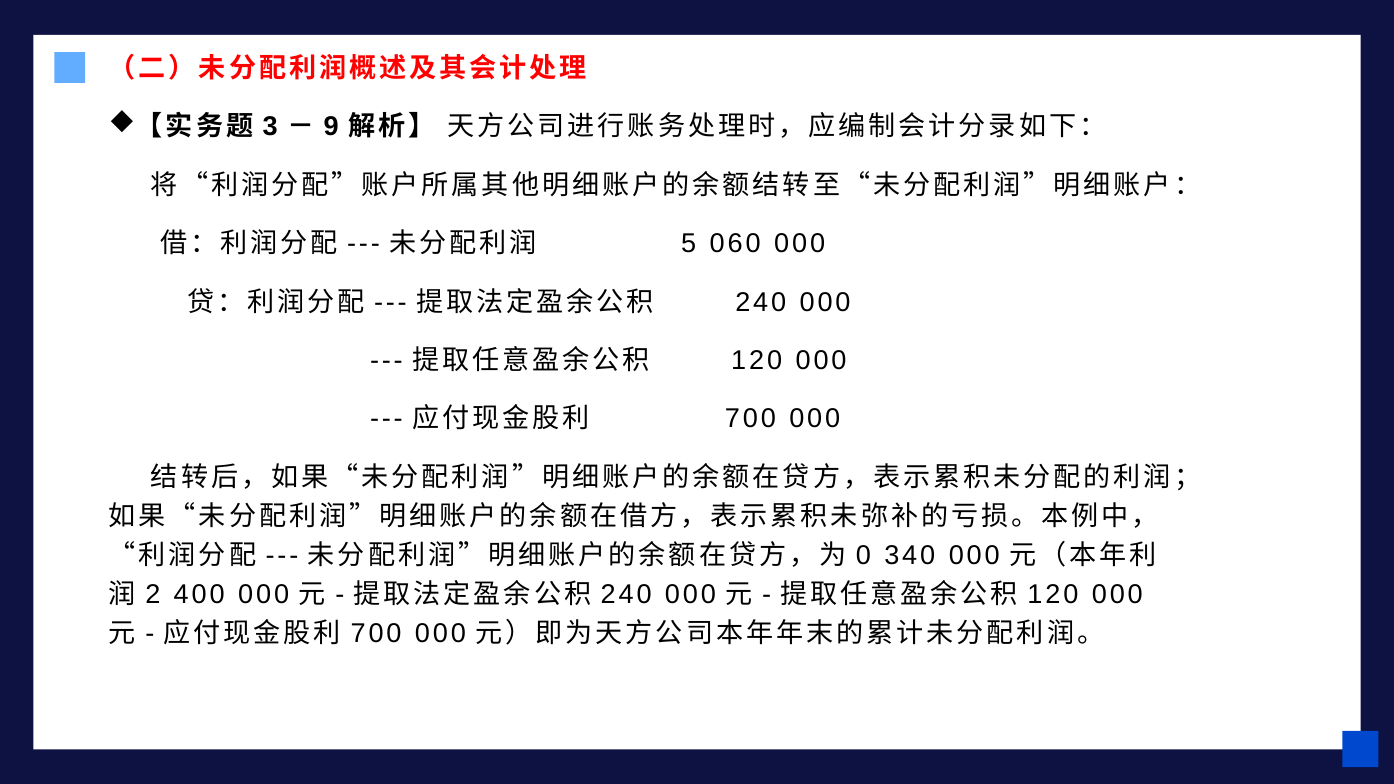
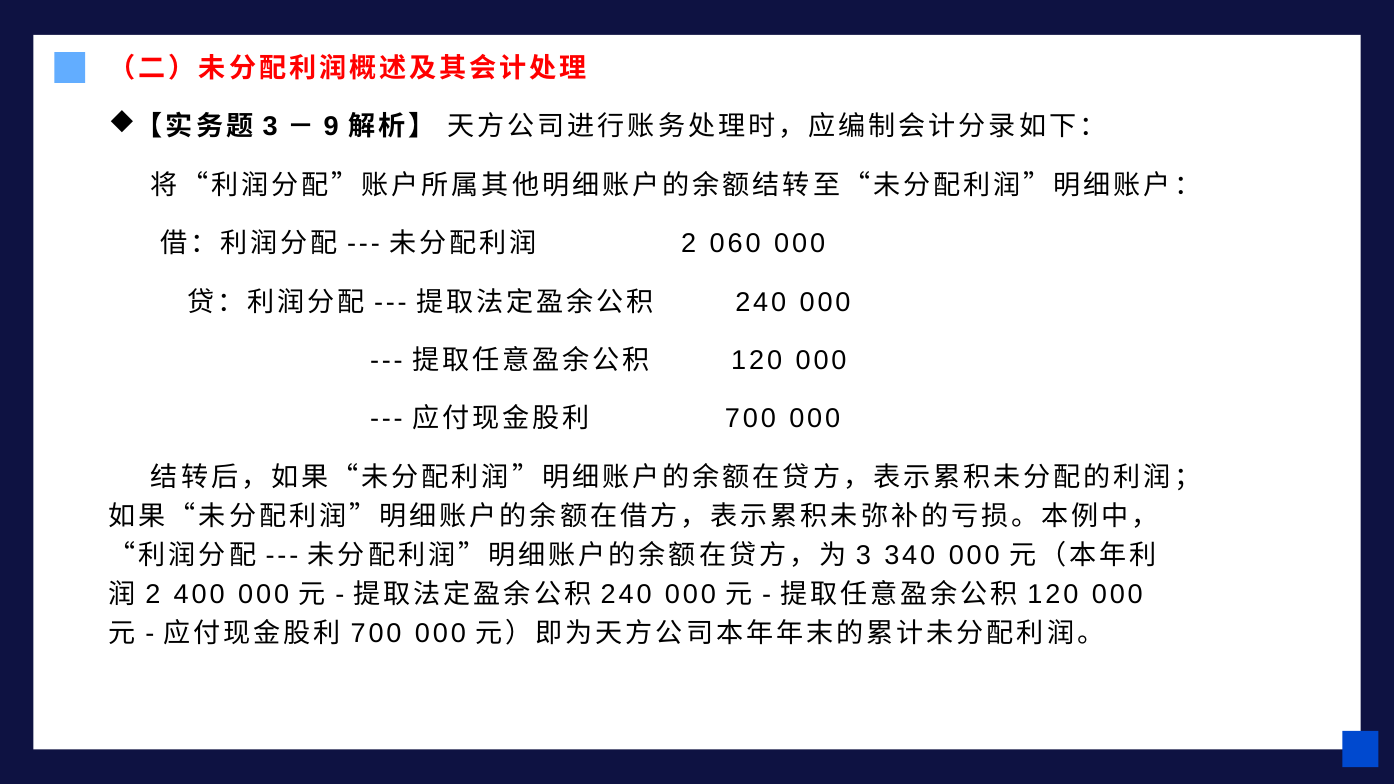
5: 5 -> 2 (689, 244)
0: 0 -> 3 (863, 555)
